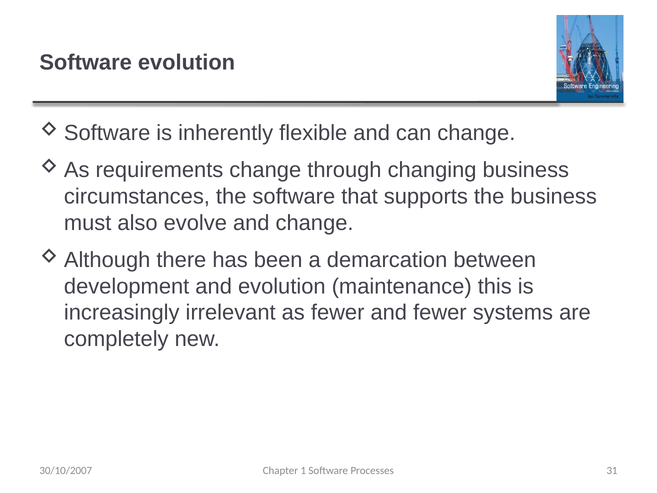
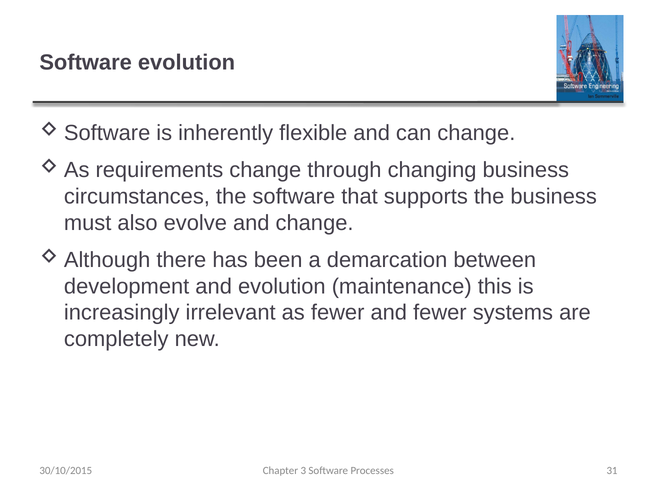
30/10/2007: 30/10/2007 -> 30/10/2015 (66, 471)
1: 1 -> 3 (303, 471)
